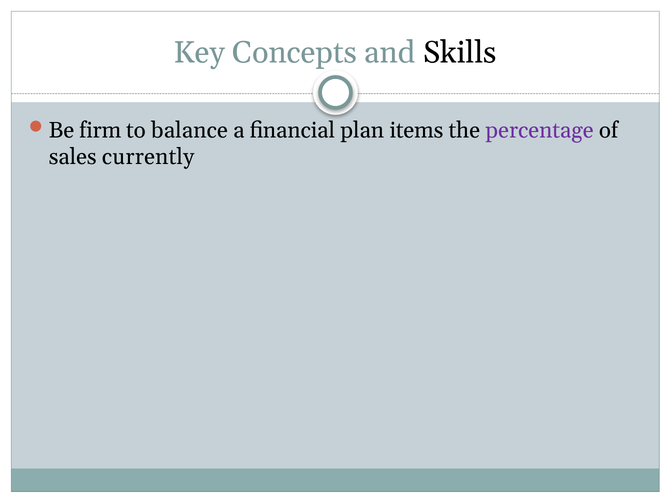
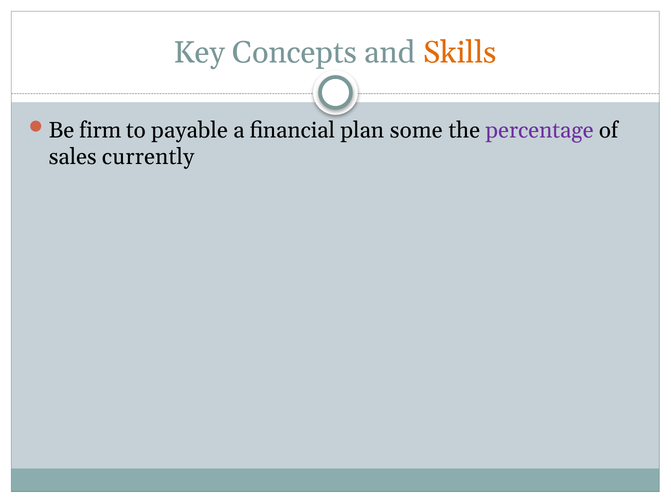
Skills colour: black -> orange (460, 53)
balance: balance -> payable (190, 130)
items: items -> some (416, 130)
